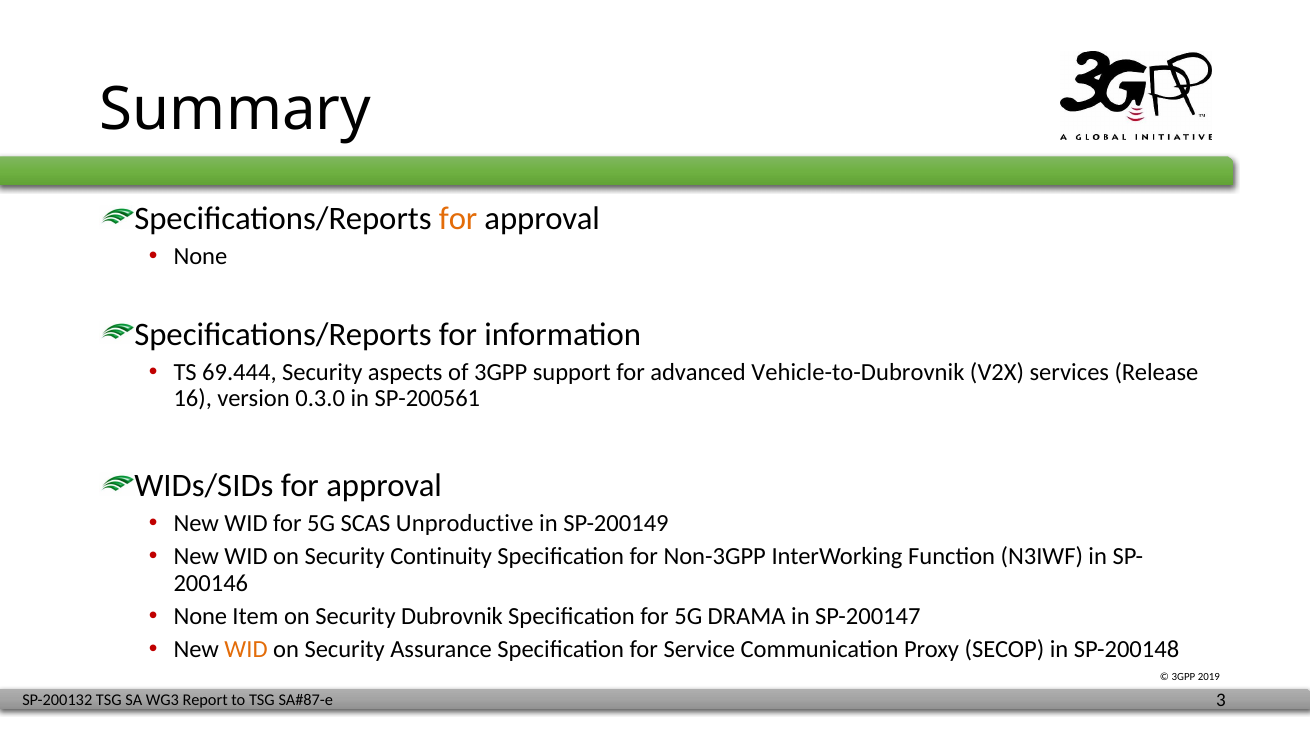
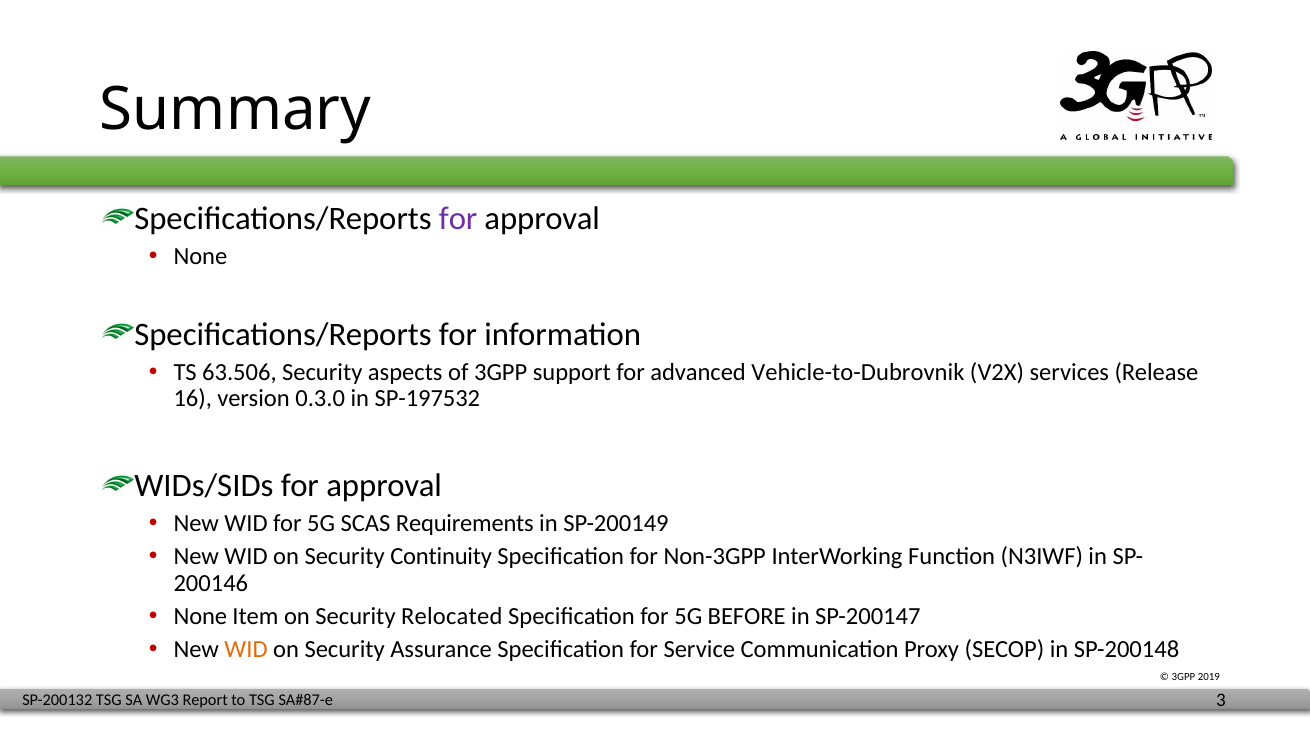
for colour: orange -> purple (458, 219)
69.444: 69.444 -> 63.506 (239, 372)
SP-200561: SP-200561 -> SP-197532 (427, 399)
Unproductive: Unproductive -> Requirements (465, 523)
Dubrovnik: Dubrovnik -> Relocated (452, 616)
DRAMA: DRAMA -> BEFORE (747, 616)
